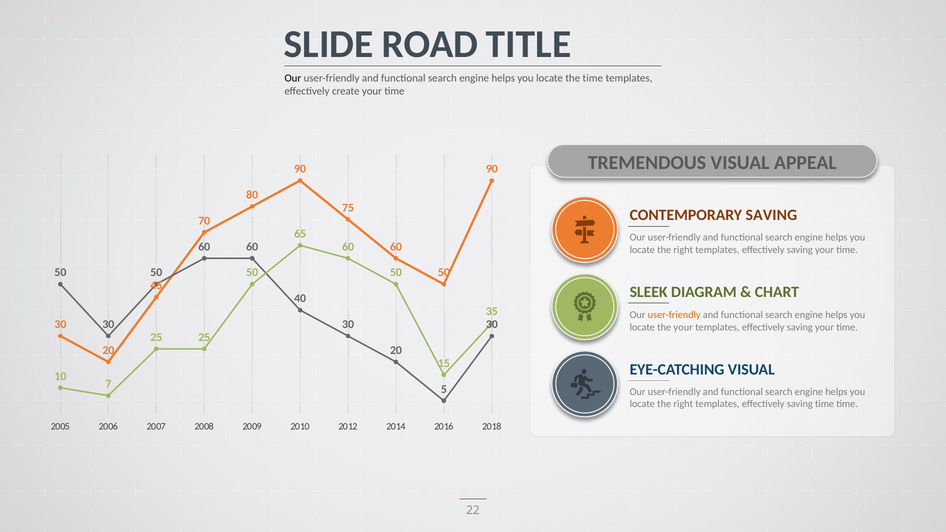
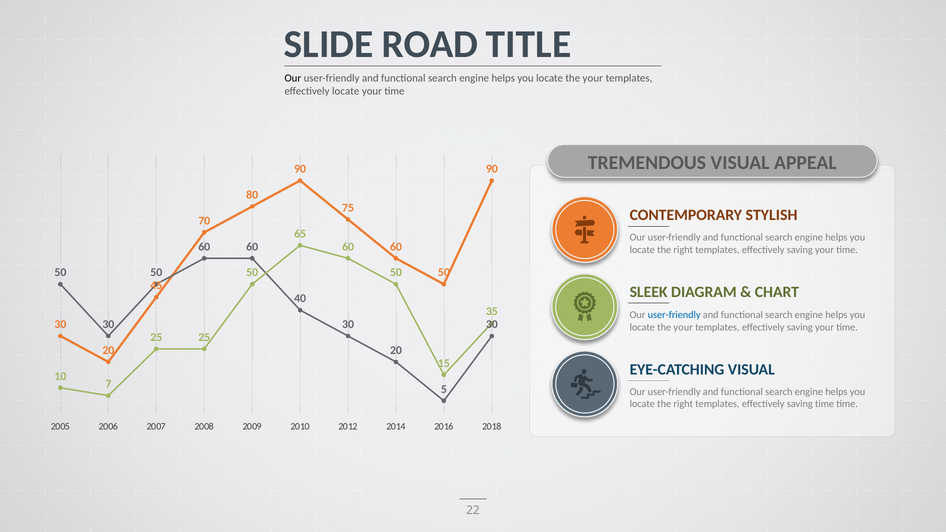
time: time -> your (593, 78)
effectively create: create -> locate (346, 91)
CONTEMPORARY SAVING: SAVING -> STYLISH (771, 215)
user-friendly colour: orange -> blue (674, 315)
